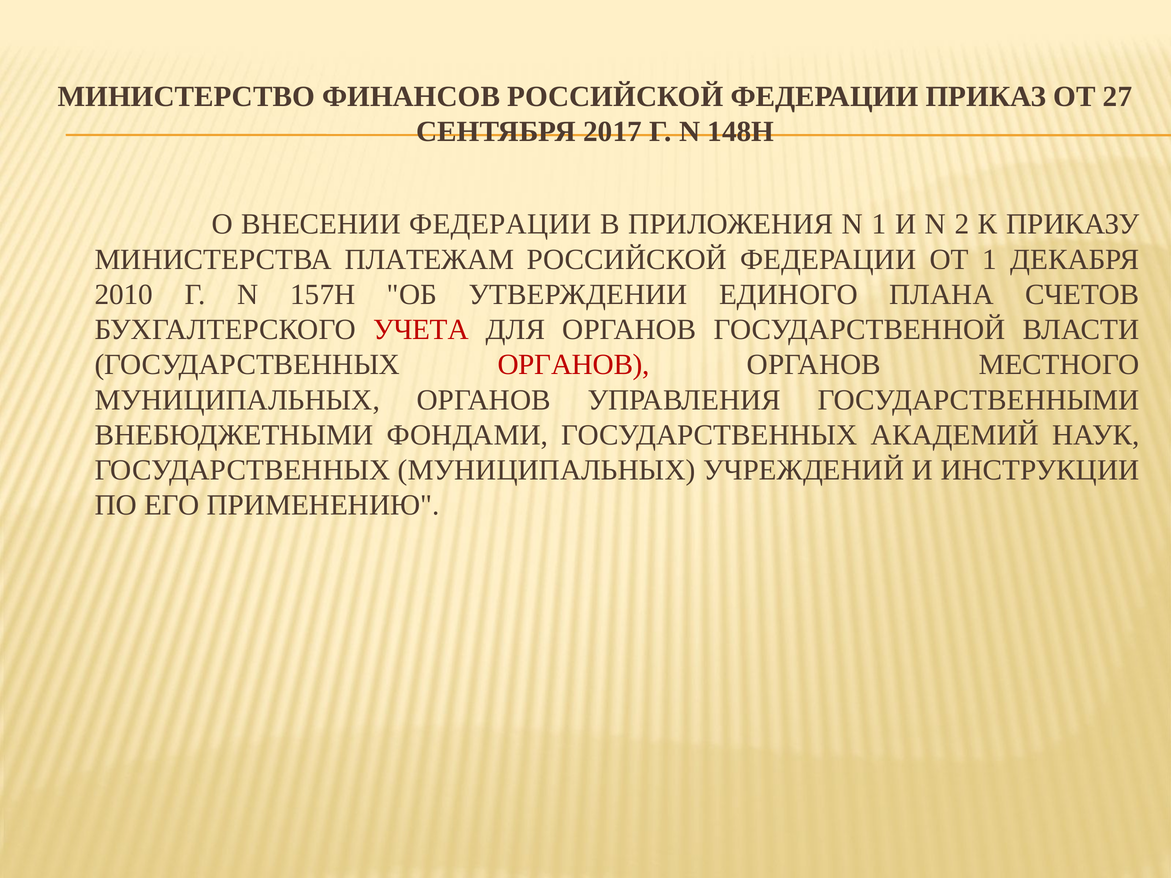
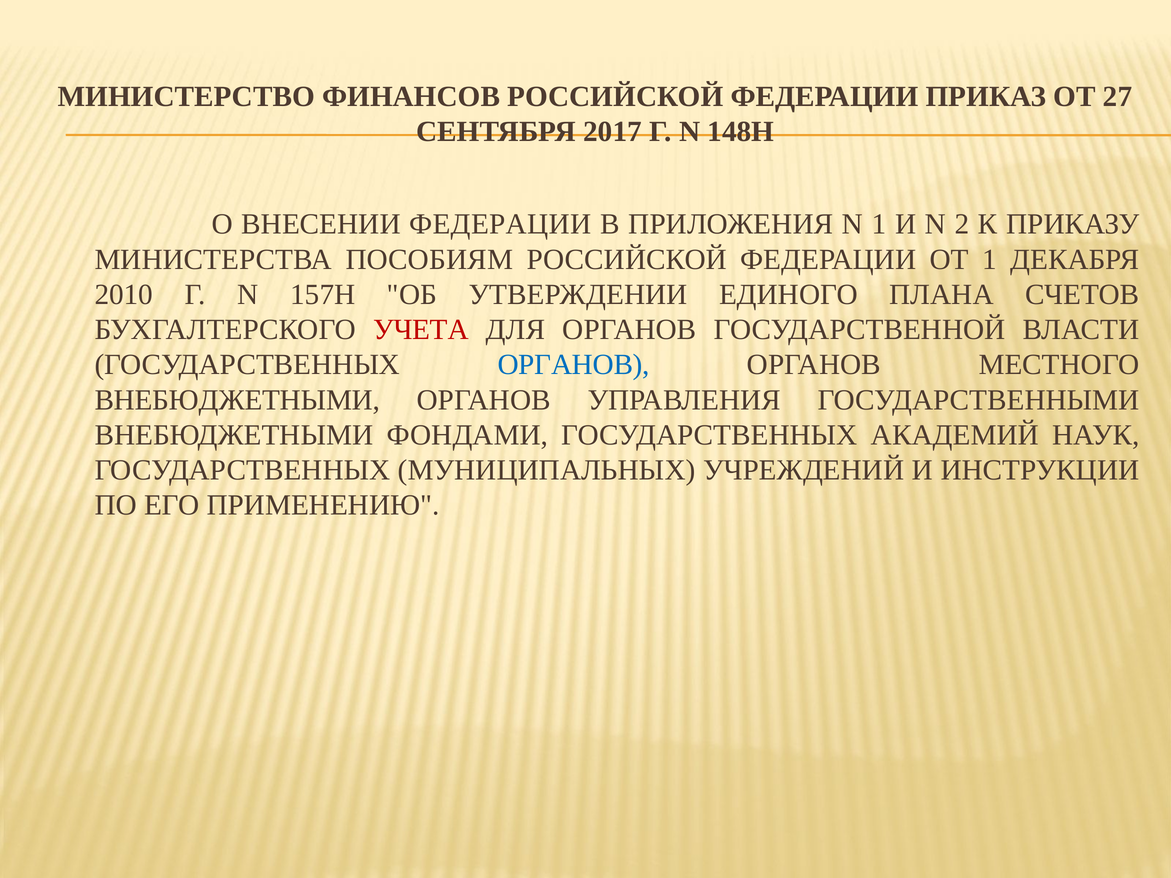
ПЛАТЕЖАМ: ПЛАТЕЖАМ -> ПОСОБИЯМ (429, 260)
ОРГАНОВ colour: red -> blue (574, 365)
МУНИЦИПАЛЬНЫХ: МУНИЦИПАЛЬНЫХ -> ВНЕБЮДЖЕТНЫМИ (237, 400)
